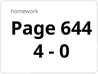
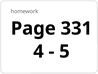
644: 644 -> 331 (76, 28)
0: 0 -> 5 (64, 51)
